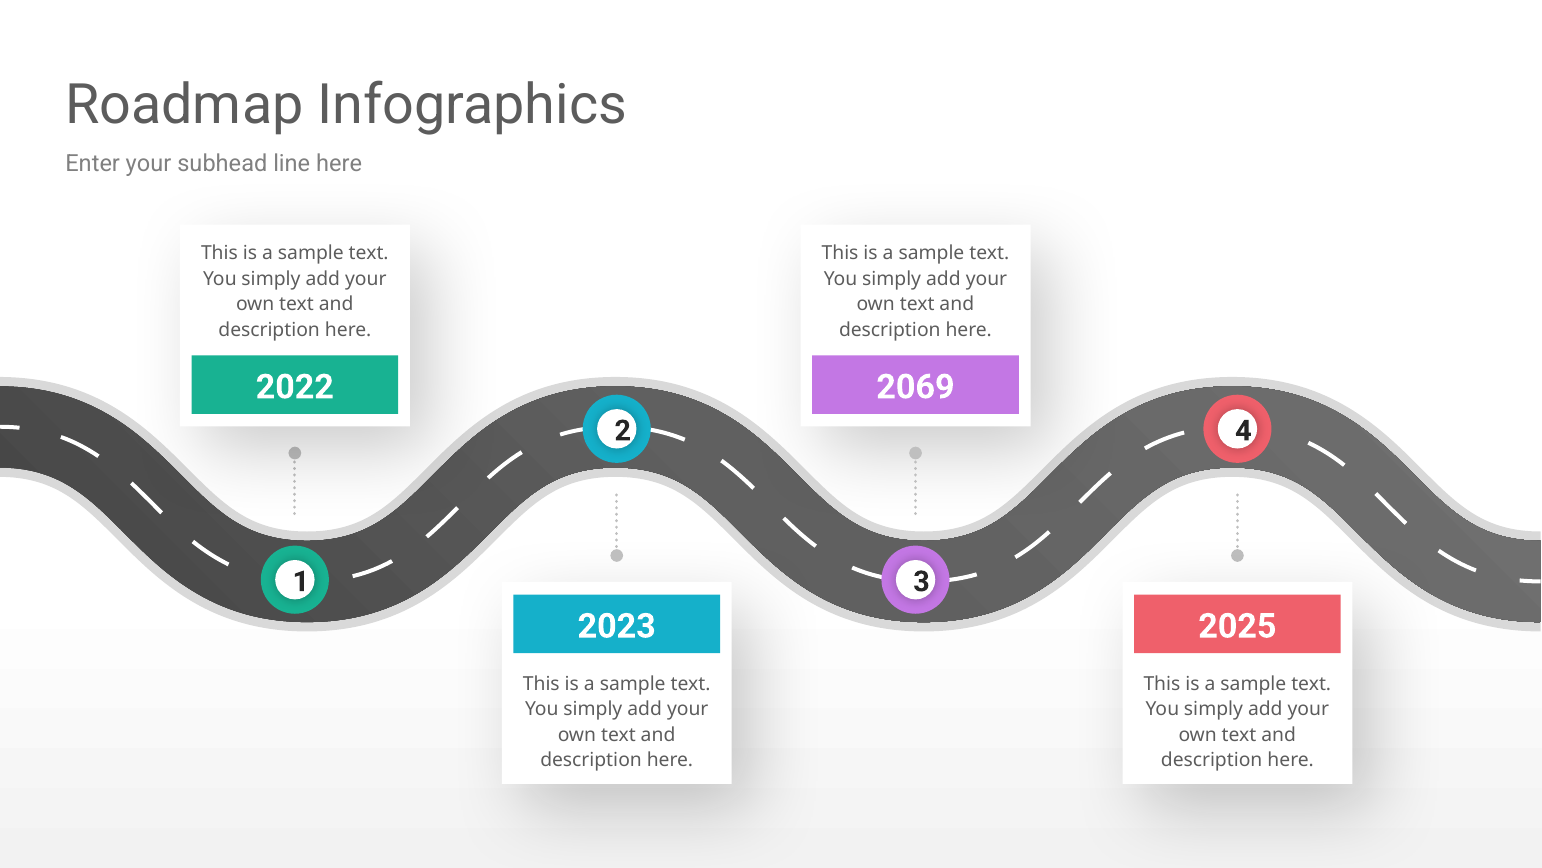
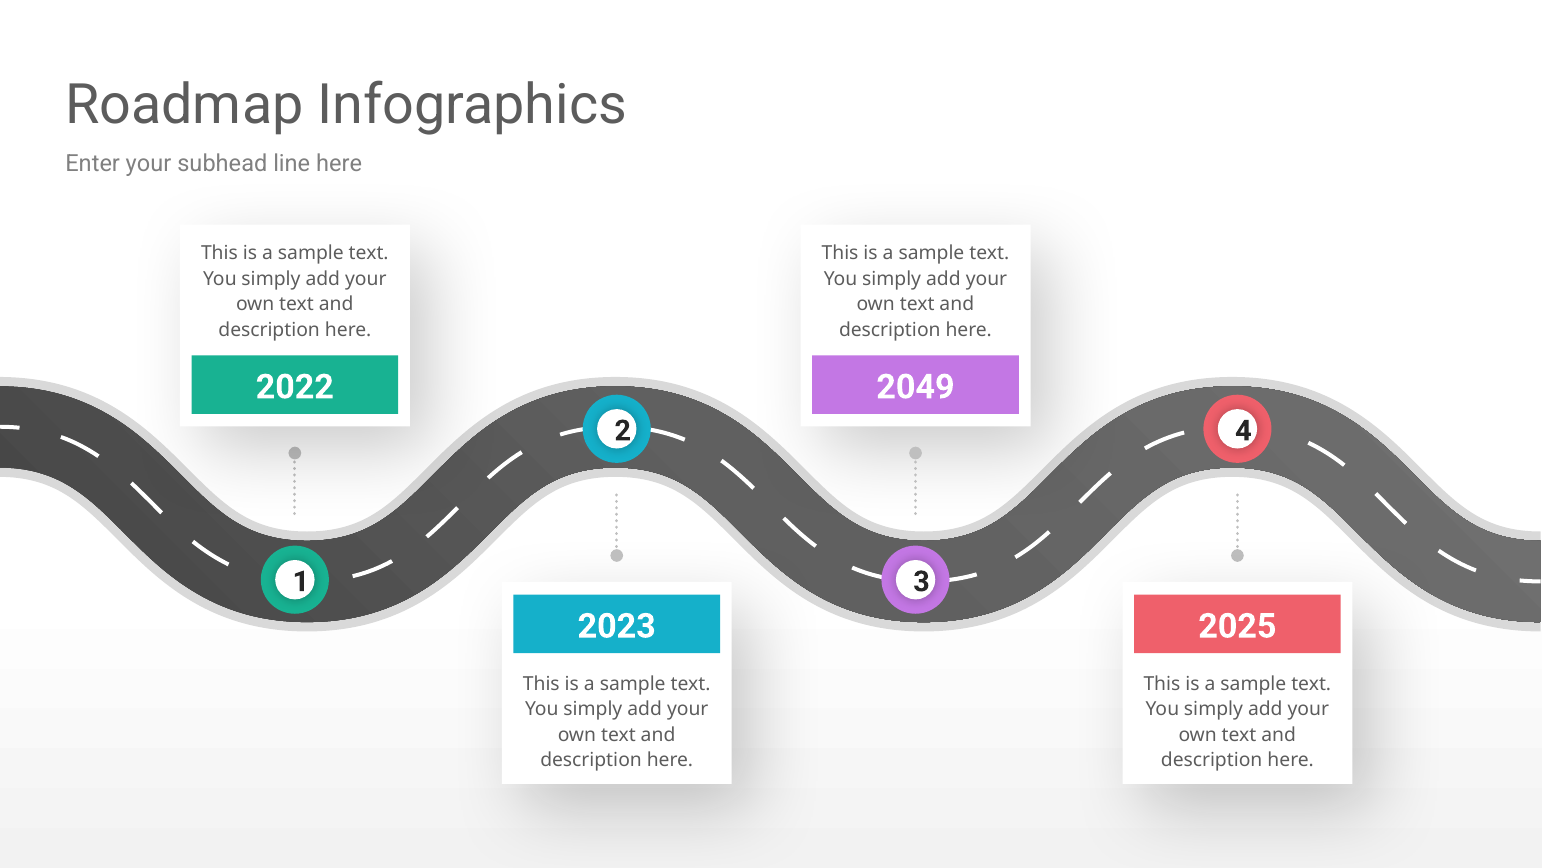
2069: 2069 -> 2049 (915, 387)
